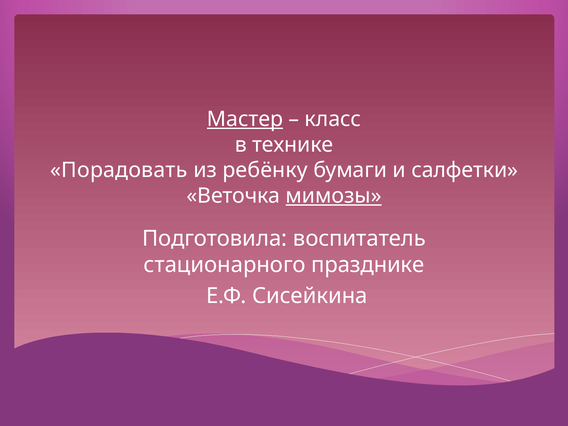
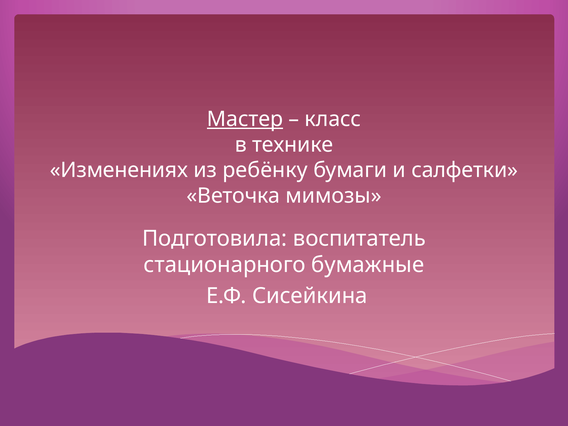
Порадовать: Порадовать -> Изменениях (119, 170)
мимозы underline: present -> none (334, 196)
празднике: празднике -> бумажные (368, 265)
